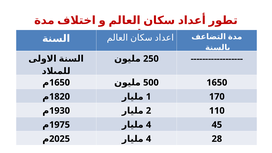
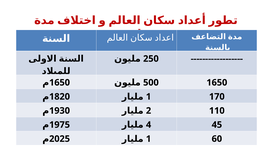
4: 4 -> 1 (149, 139)
28: 28 -> 60 (217, 139)
